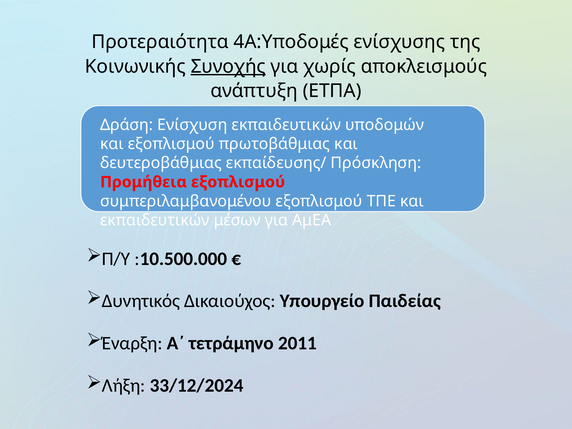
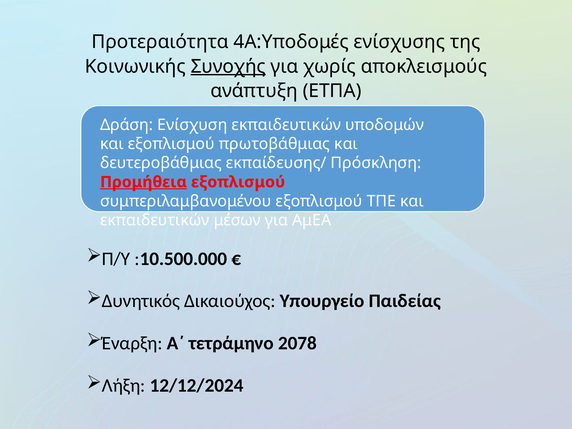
Προμήθεια underline: none -> present (143, 182)
2011: 2011 -> 2078 (297, 343)
33/12/2024: 33/12/2024 -> 12/12/2024 (197, 386)
